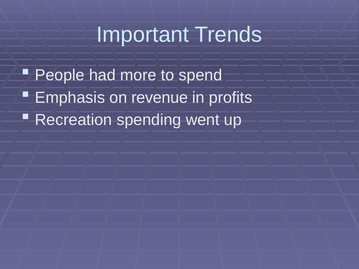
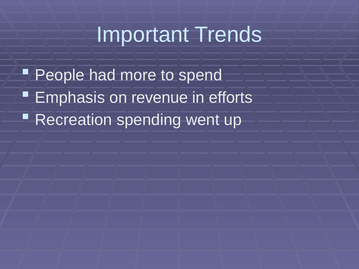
profits: profits -> efforts (231, 98)
